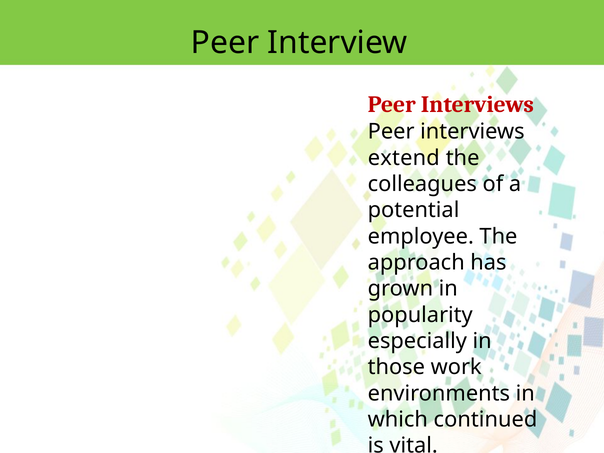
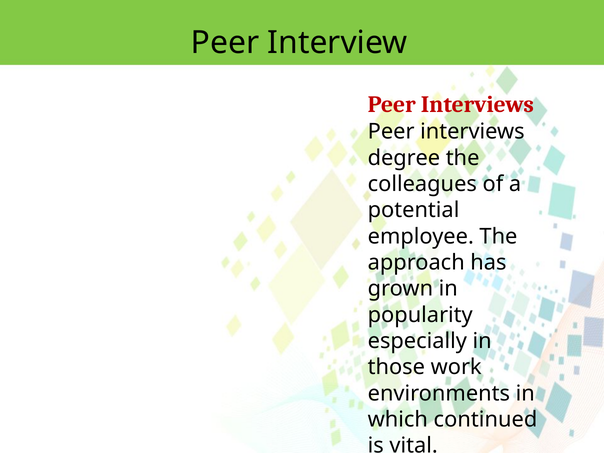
extend: extend -> degree (404, 158)
